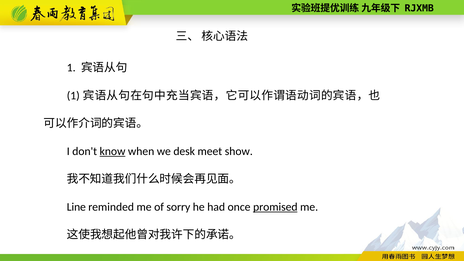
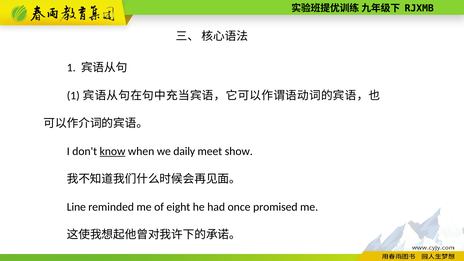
desk: desk -> daily (184, 151)
sorry: sorry -> eight (178, 207)
promised underline: present -> none (275, 207)
